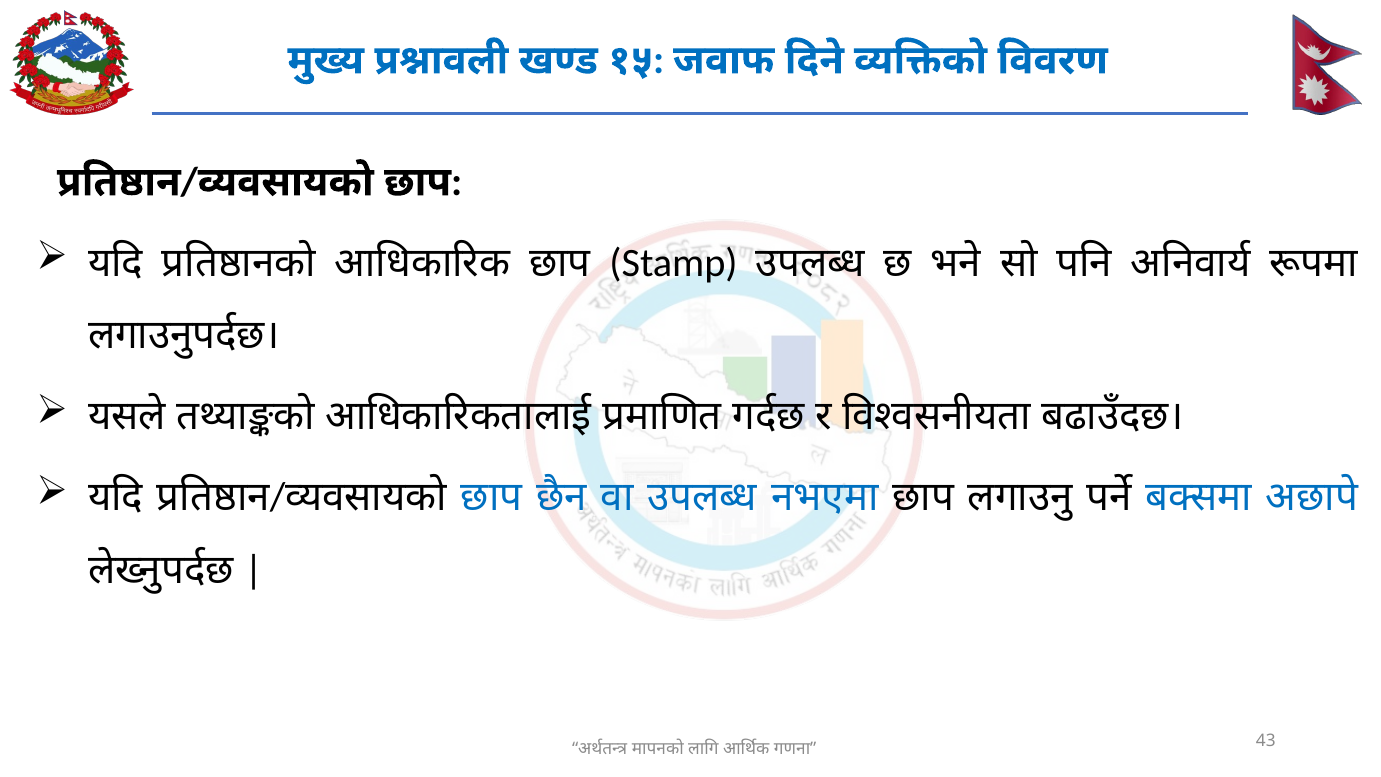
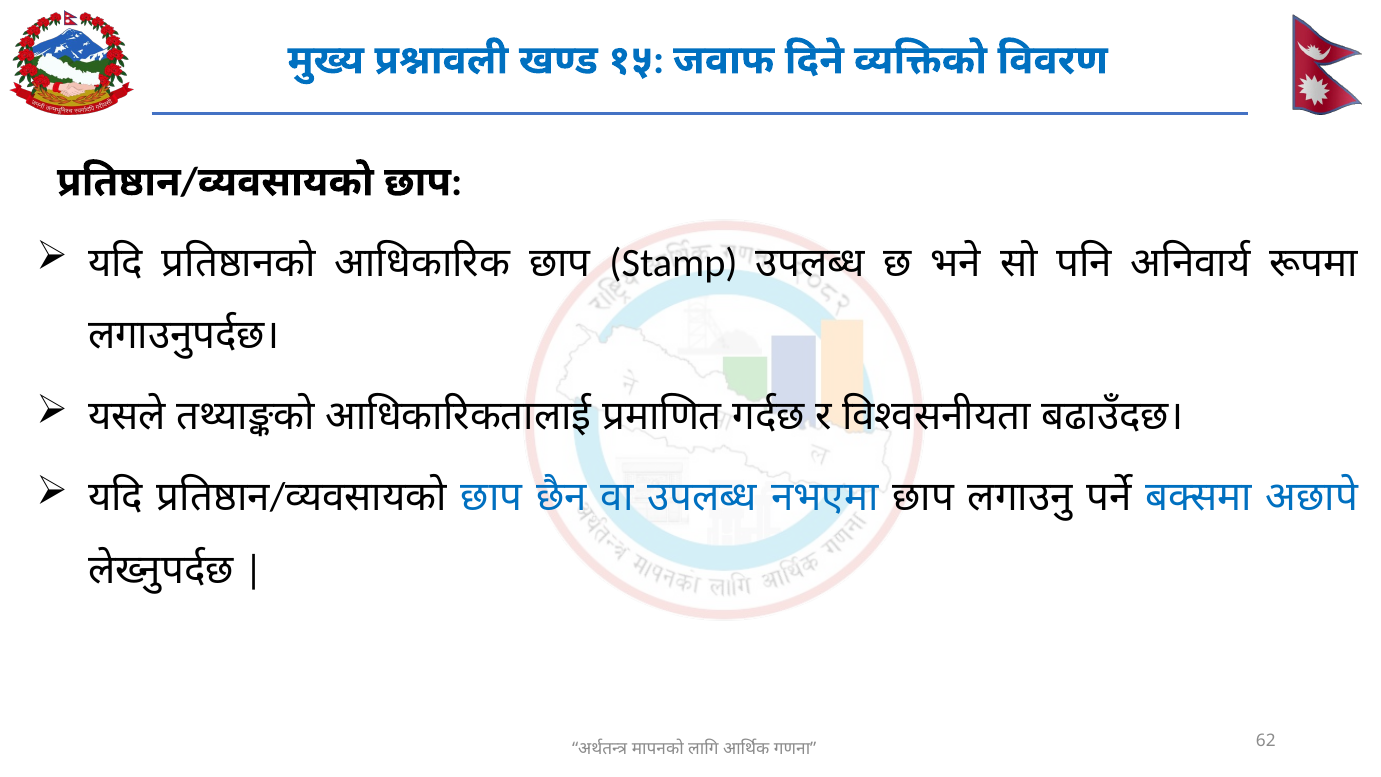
43: 43 -> 62 (1266, 740)
